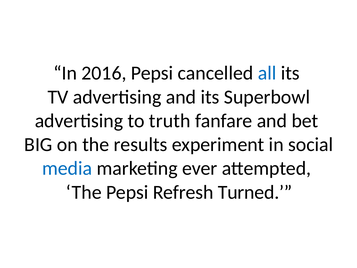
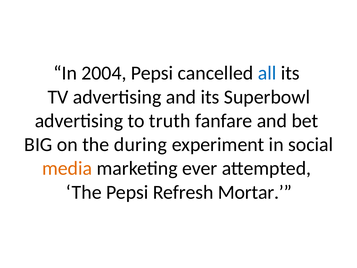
2016: 2016 -> 2004 (104, 73)
results: results -> during (140, 144)
media colour: blue -> orange (67, 168)
Turned: Turned -> Mortar (255, 192)
